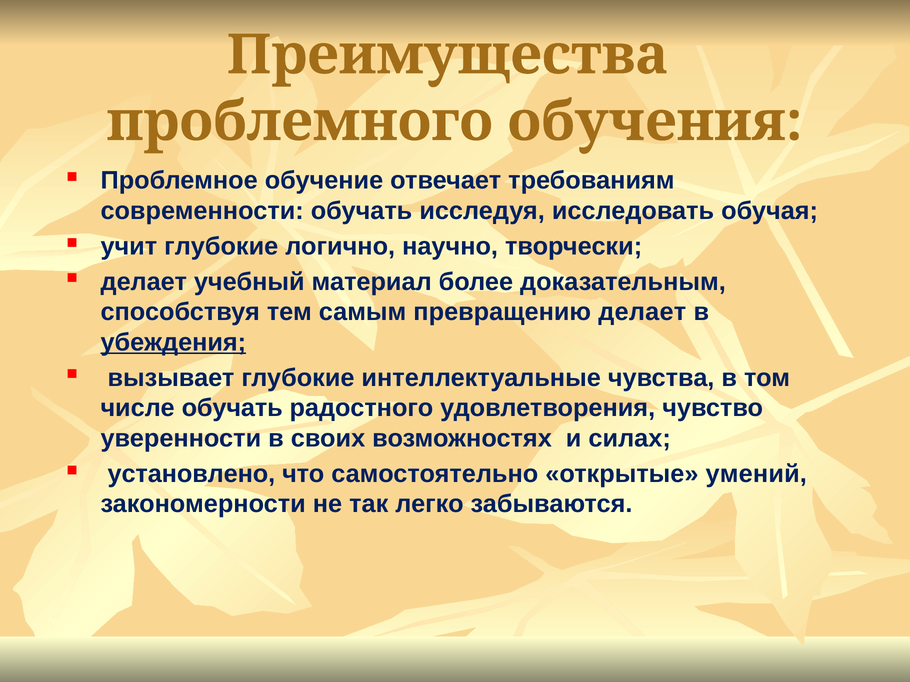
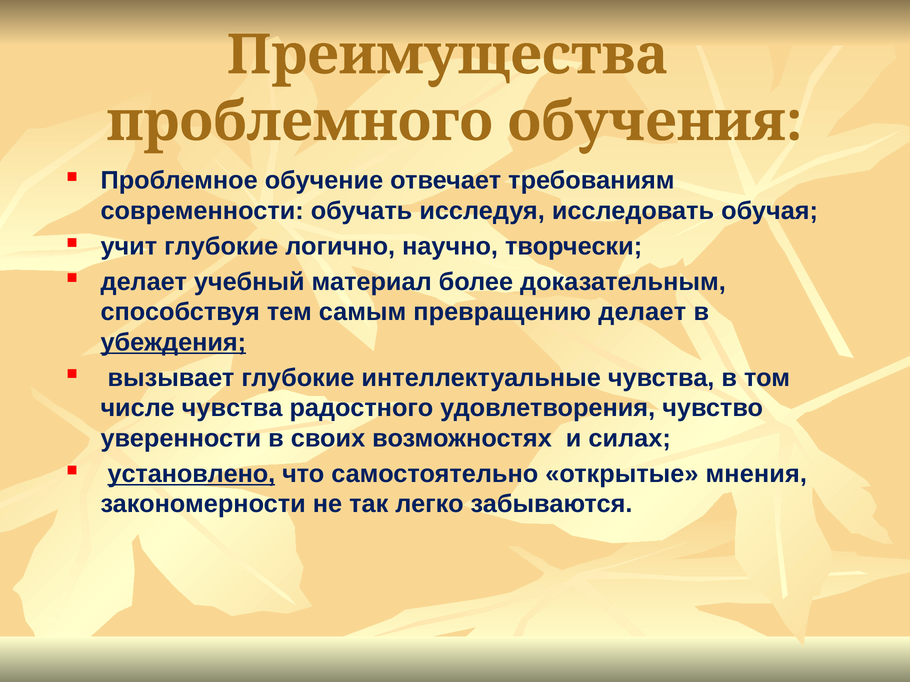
числе обучать: обучать -> чувства (232, 408)
установлено underline: none -> present (191, 474)
умений: умений -> мнения (756, 474)
